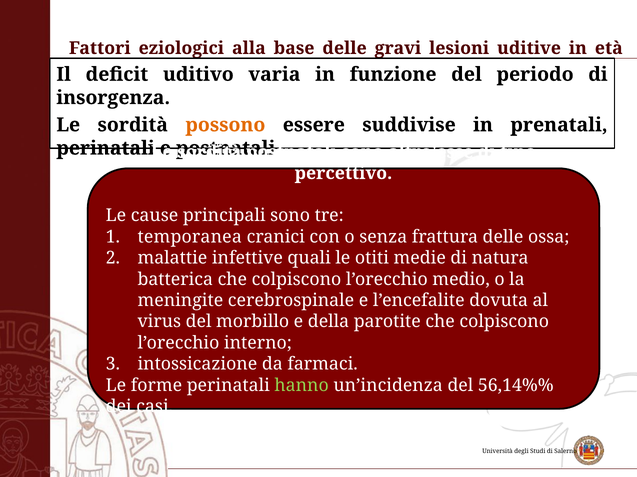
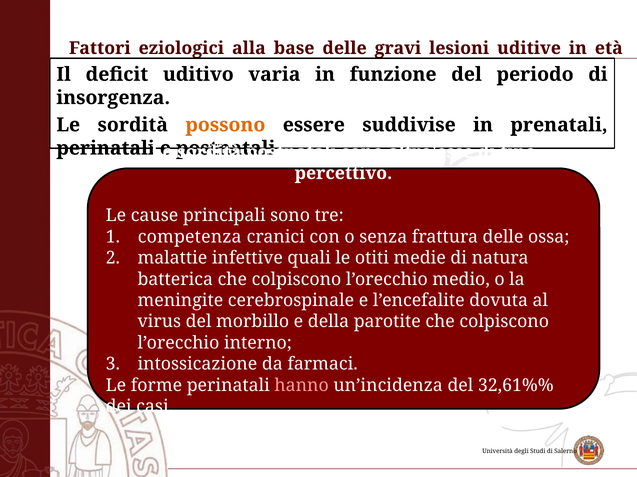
temporanea: temporanea -> competenza (190, 237)
hanno colour: light green -> pink (302, 386)
56,14%%: 56,14%% -> 32,61%% (516, 386)
